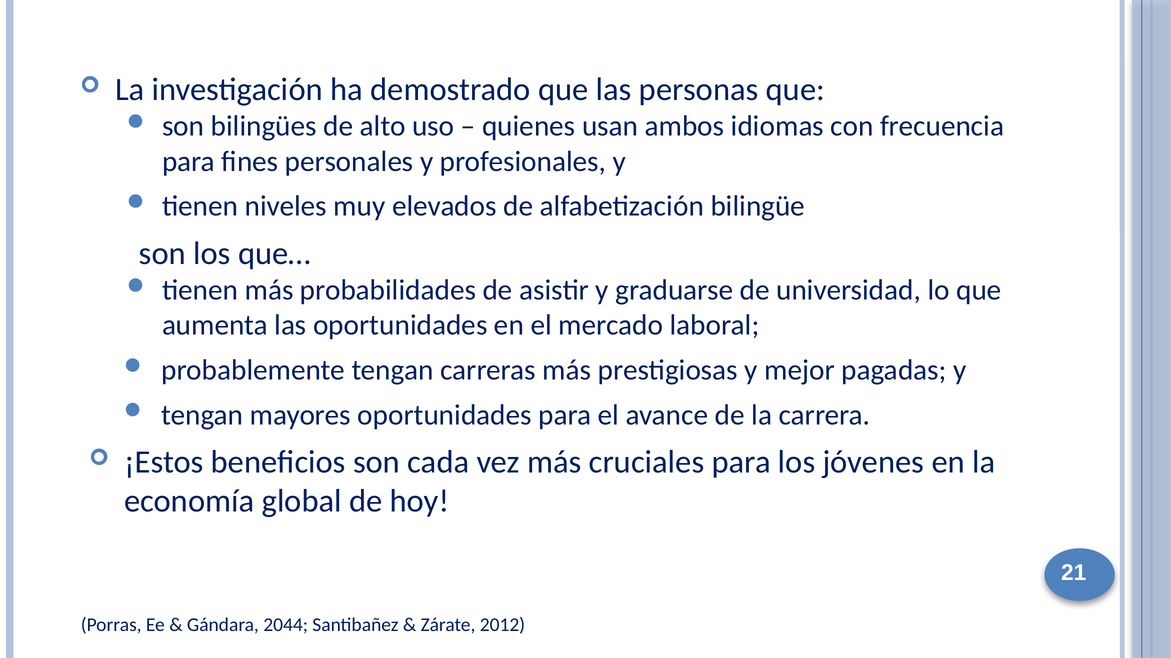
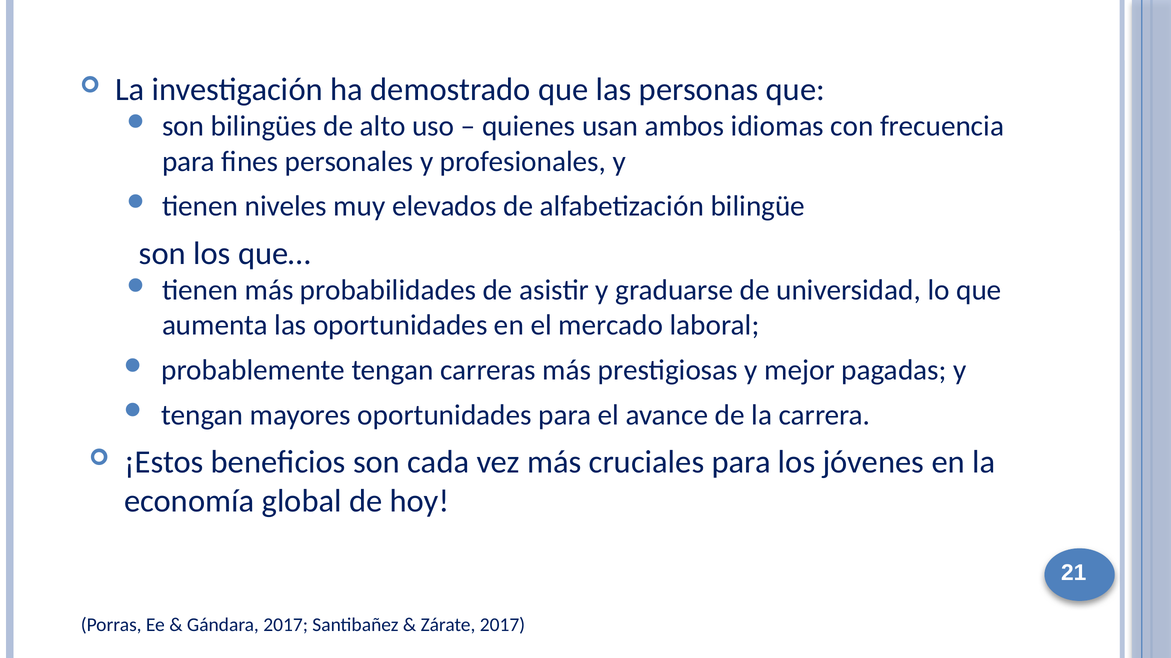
Gándara 2044: 2044 -> 2017 (286, 626)
Zárate 2012: 2012 -> 2017 (503, 626)
